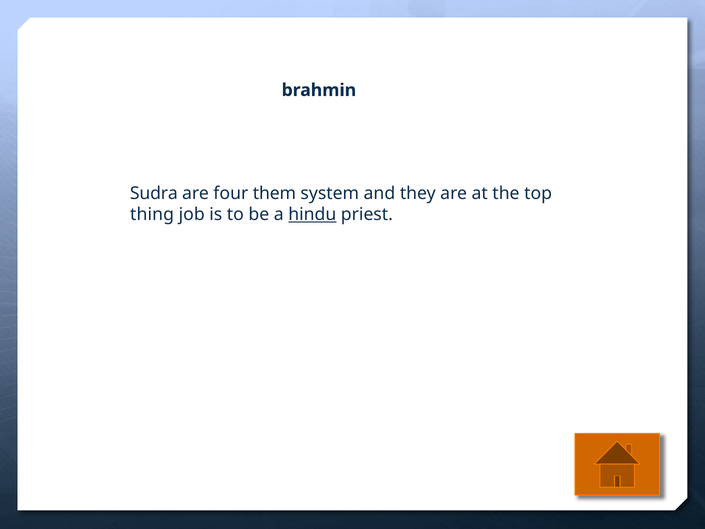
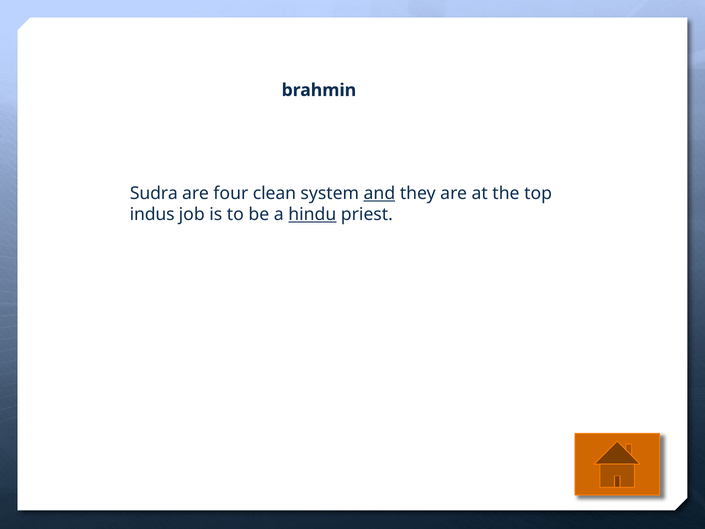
them: them -> clean (274, 193)
and underline: none -> present (379, 193)
thing: thing -> indus (152, 214)
